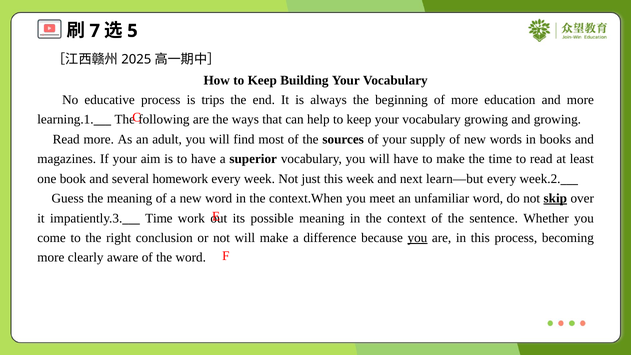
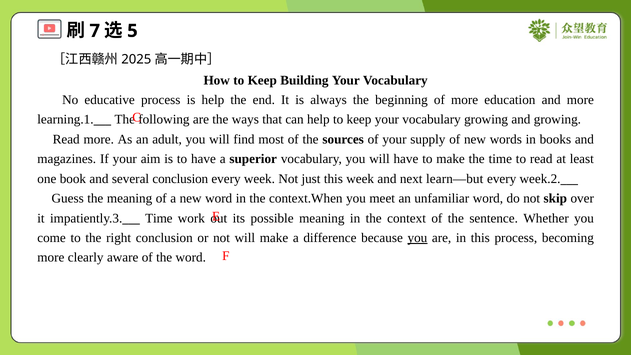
is trips: trips -> help (213, 100)
several homework: homework -> conclusion (180, 179)
skip underline: present -> none (555, 198)
